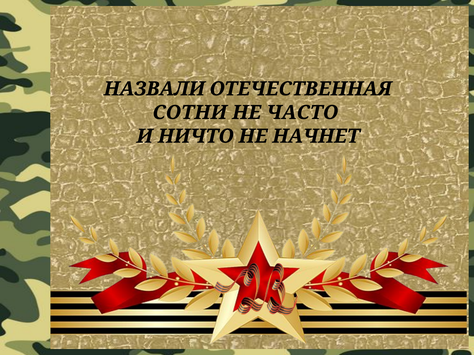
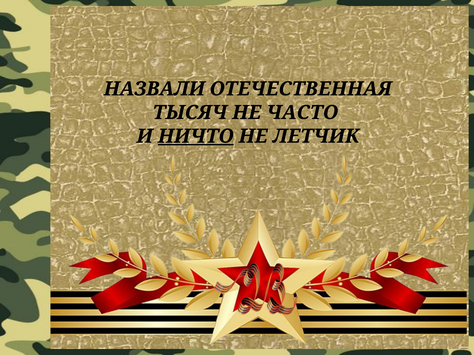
СОТНИ: СОТНИ -> ТЫСЯЧ (190, 113)
НИЧТО underline: none -> present (196, 136)
НАЧНЕТ: НАЧНЕТ -> ЛЕТЧИК (316, 136)
